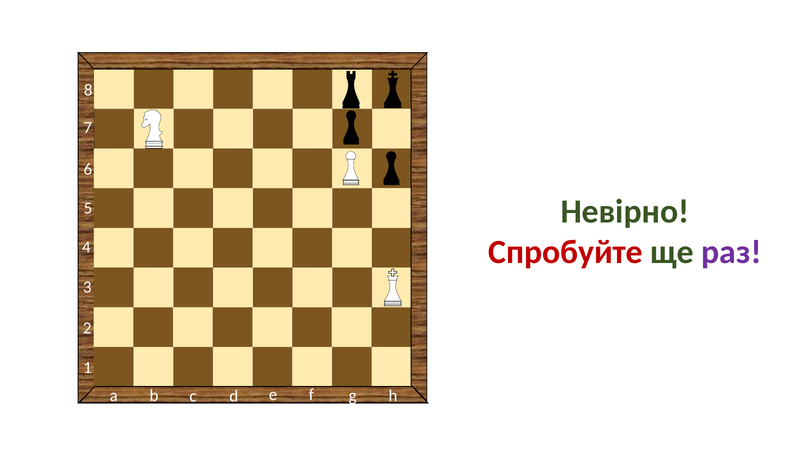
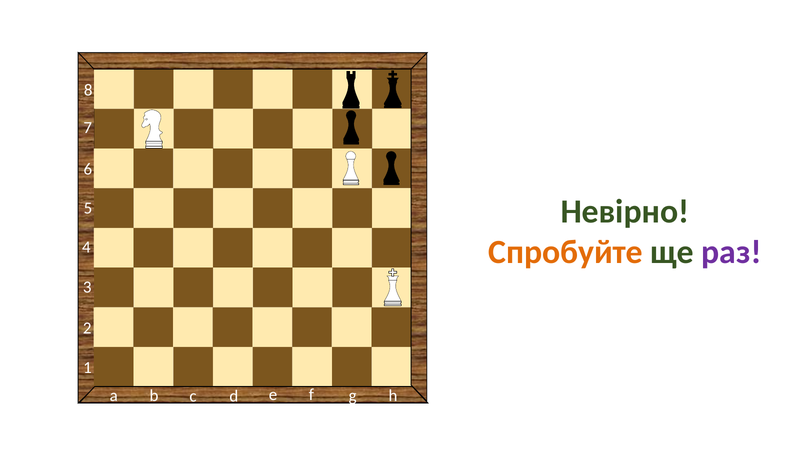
Спробуйте colour: red -> orange (566, 252)
